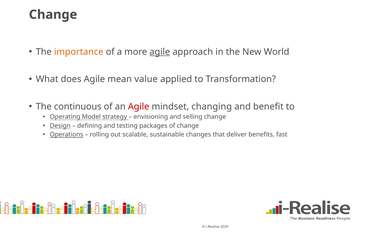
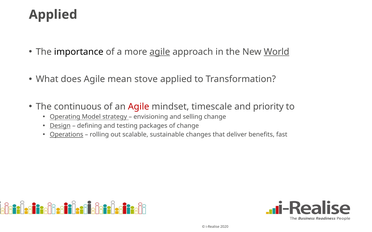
Change: Change -> Applied (53, 15)
importance colour: orange -> black (79, 52)
World underline: none -> present (277, 52)
value: value -> stove (146, 79)
changing: changing -> timescale (212, 107)
benefit: benefit -> priority (268, 107)
